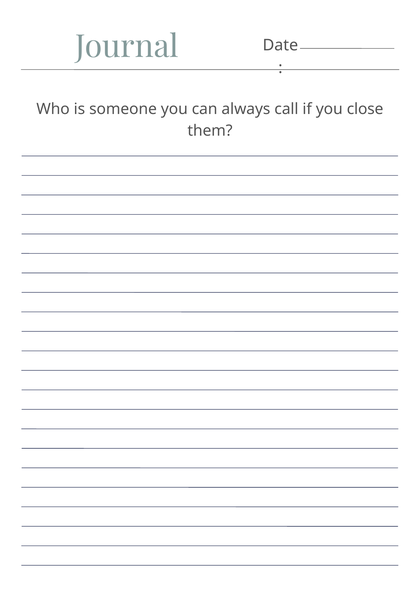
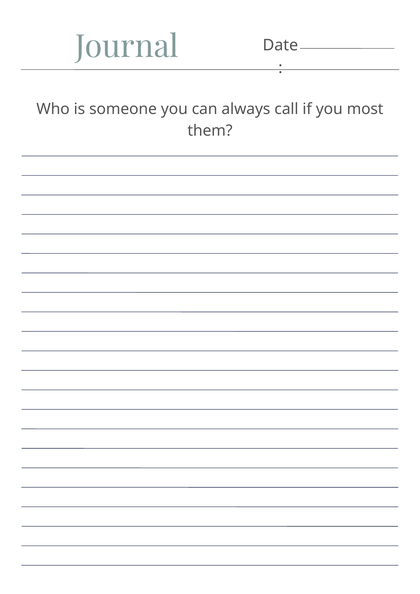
close: close -> most (365, 109)
